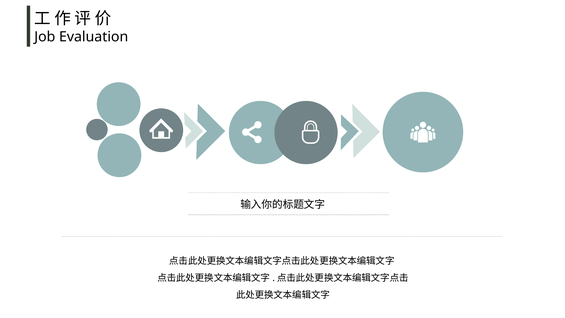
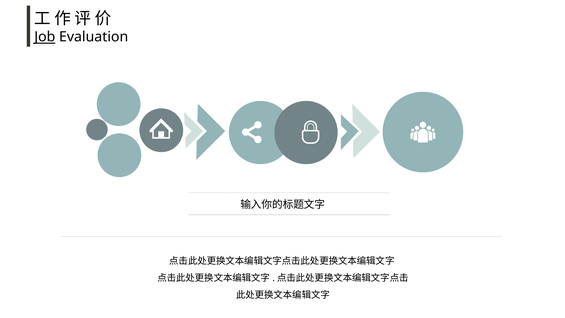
Job underline: none -> present (45, 37)
